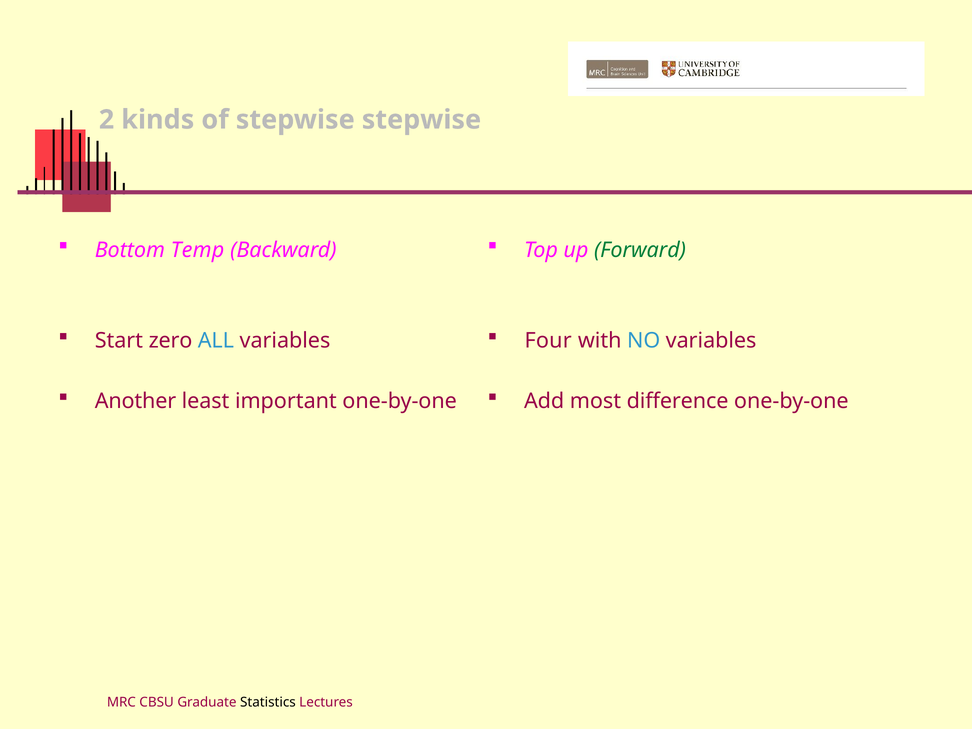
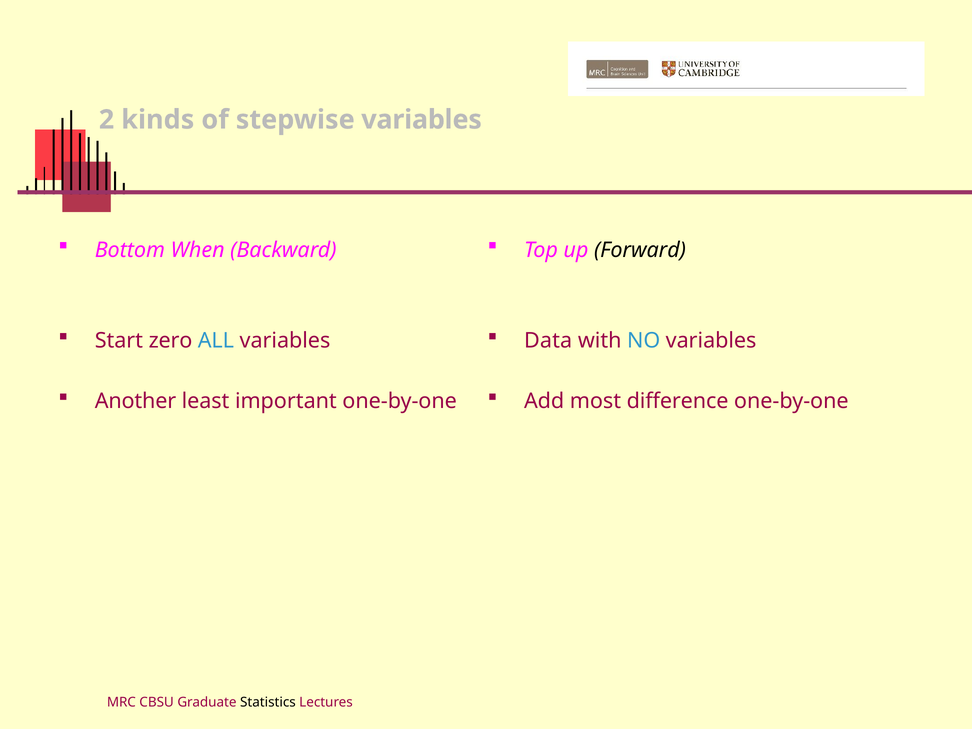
stepwise stepwise: stepwise -> variables (422, 120)
Temp: Temp -> When (198, 250)
Forward colour: green -> black (640, 250)
Four: Four -> Data (548, 341)
